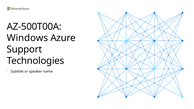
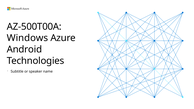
Support: Support -> Android (24, 49)
